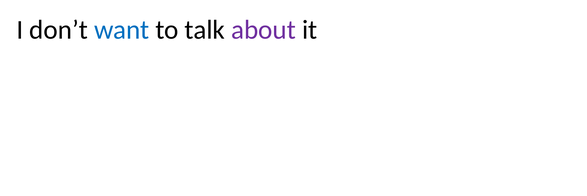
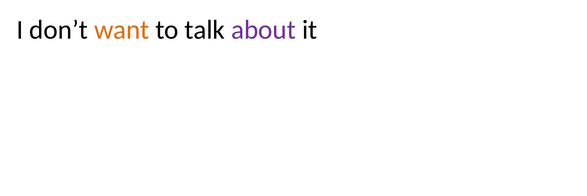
want colour: blue -> orange (122, 30)
